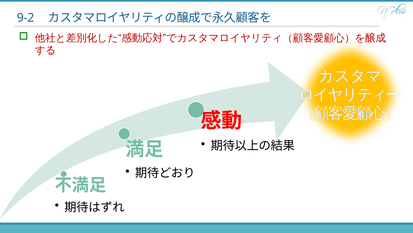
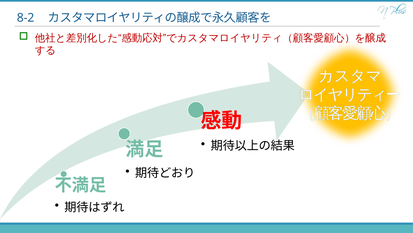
9-2: 9-2 -> 8-2 (26, 18)
